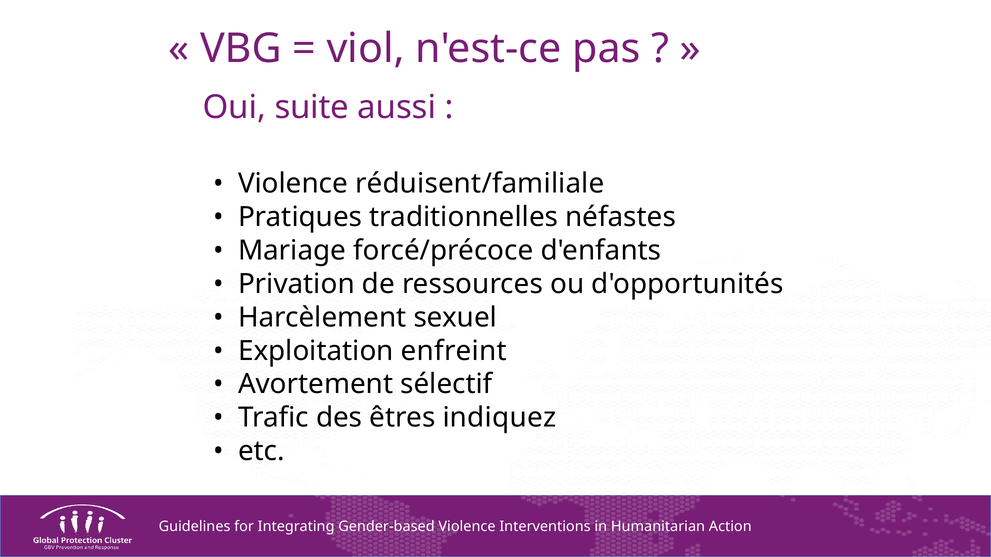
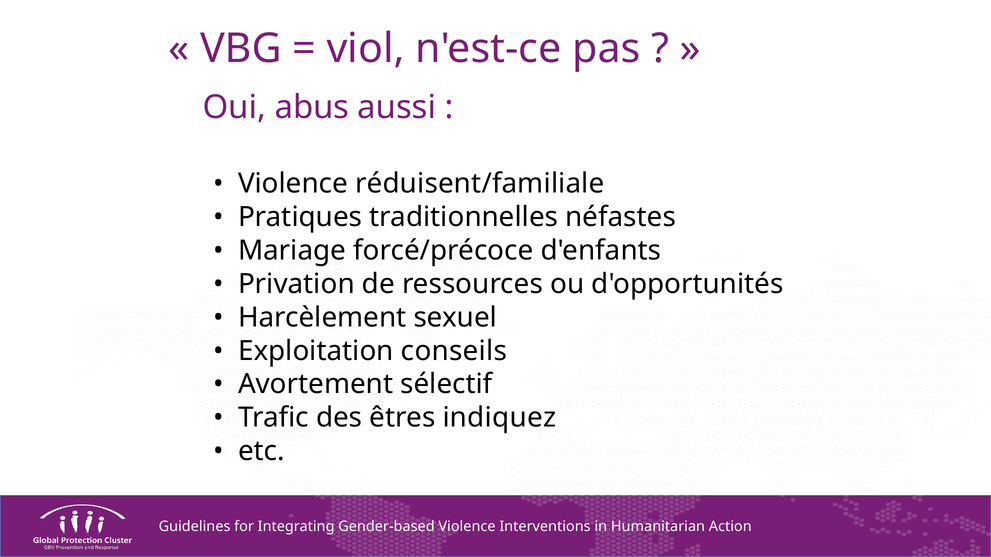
suite: suite -> abus (312, 108)
enfreint: enfreint -> conseils (454, 351)
